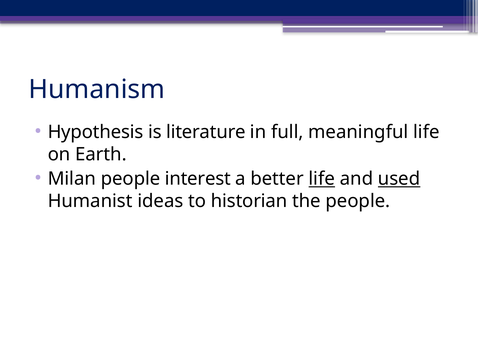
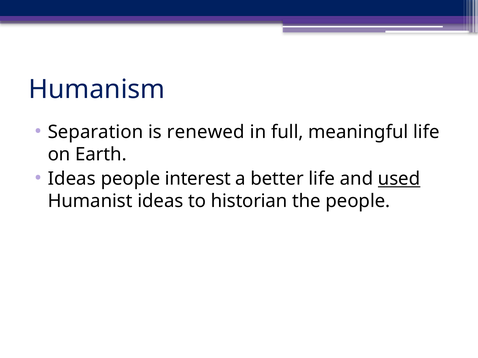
Hypothesis: Hypothesis -> Separation (95, 132)
literature: literature -> renewed (206, 132)
Milan: Milan -> Ideas (72, 179)
life underline: present -> none (322, 179)
